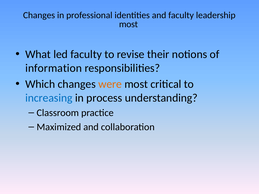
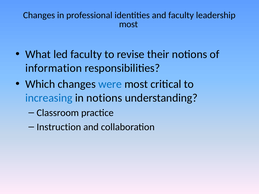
were colour: orange -> blue (110, 84)
in process: process -> notions (104, 98)
Maximized: Maximized -> Instruction (59, 127)
